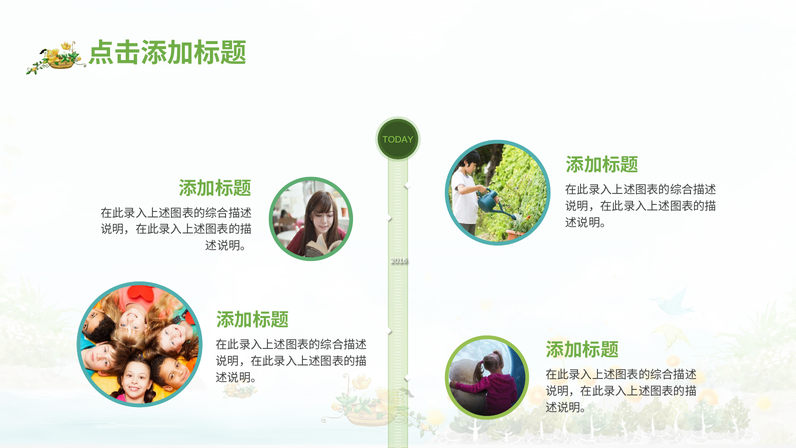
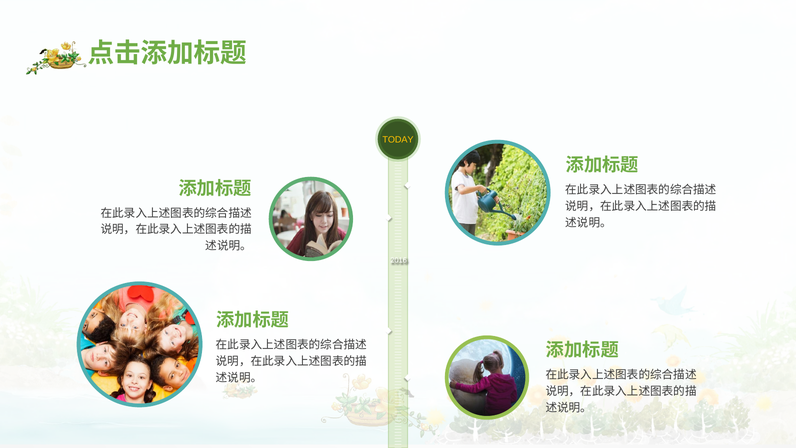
TODAY colour: light green -> yellow (398, 139)
